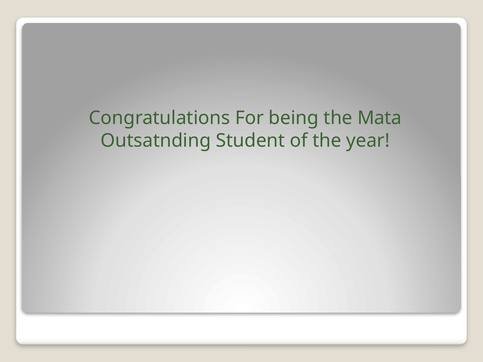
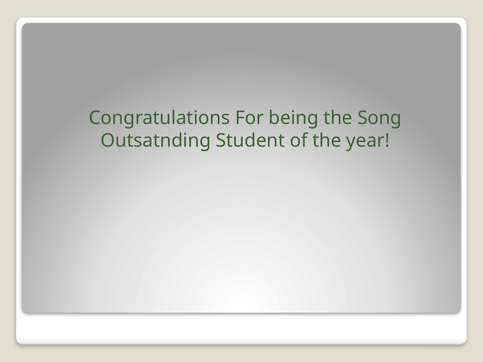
Mata: Mata -> Song (380, 118)
